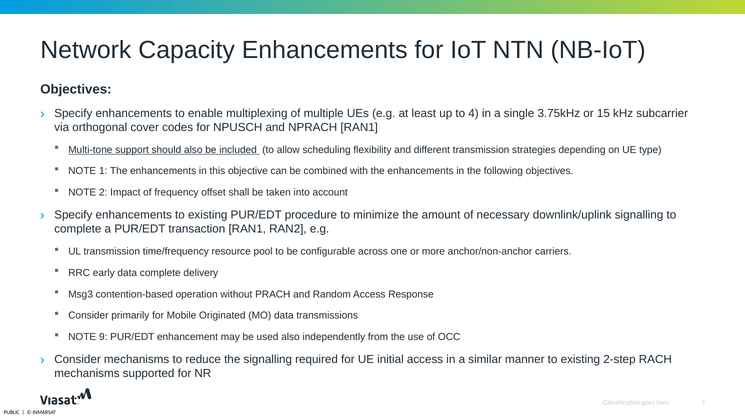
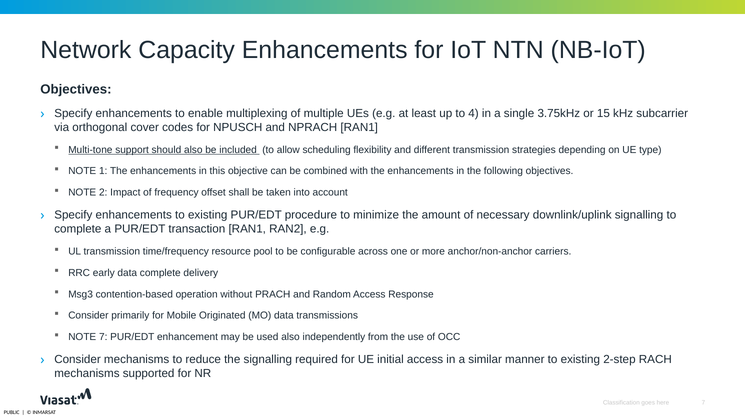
NOTE 9: 9 -> 7 (103, 337)
